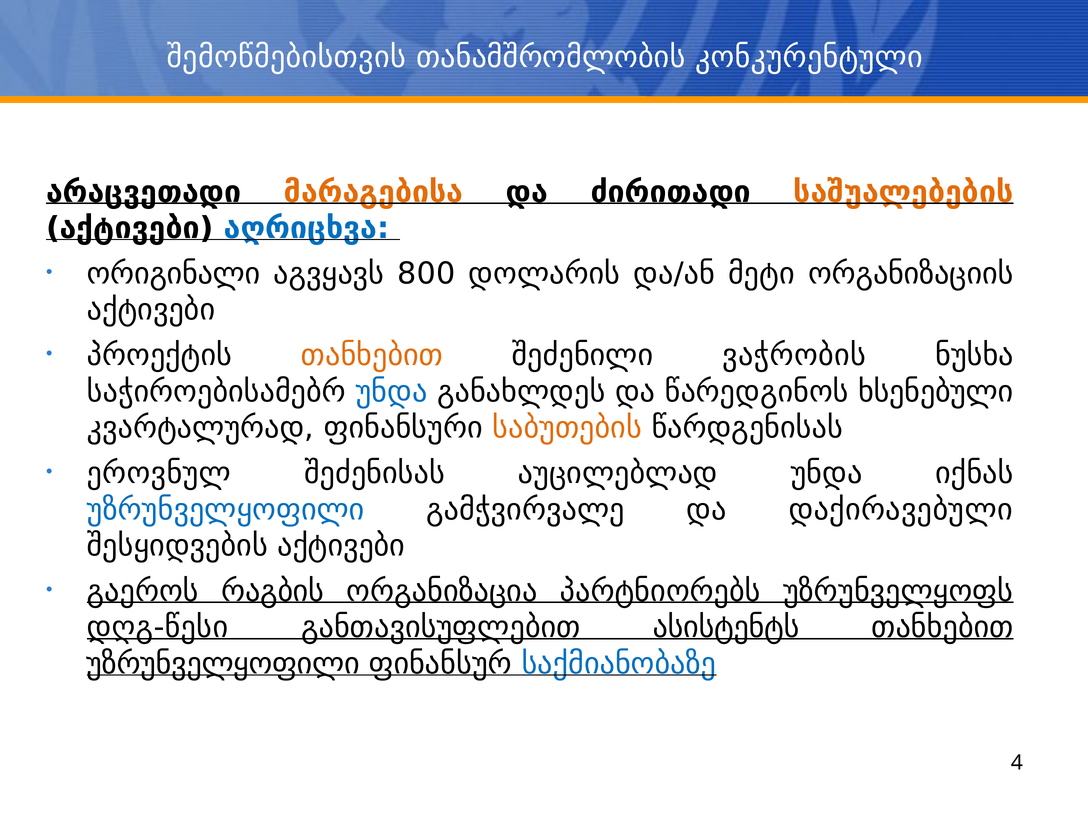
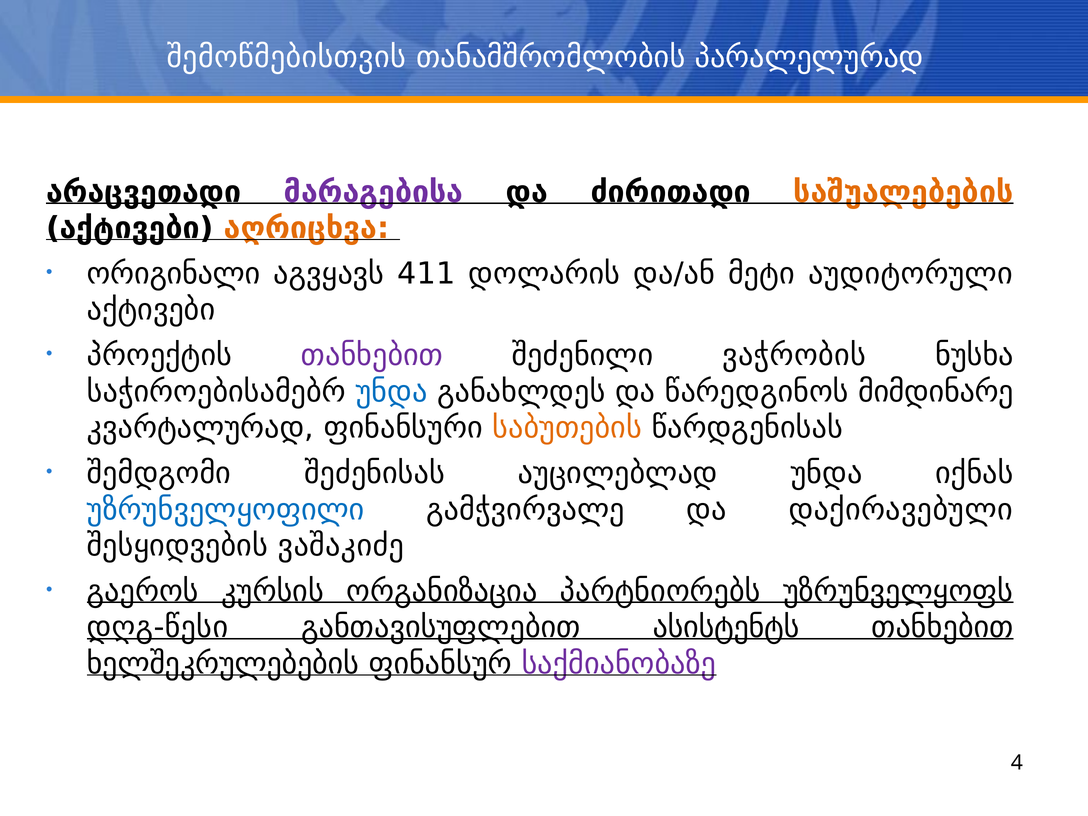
კონკურენტული: კონკურენტული -> პარალელურად (809, 57)
მარაგებისა colour: orange -> purple (373, 192)
აღრიცხვა colour: blue -> orange (307, 228)
800: 800 -> 411 (426, 274)
ორგანიზაციის: ორგანიზაციის -> აუდიტორული (910, 274)
თანხებით colour: orange -> purple (372, 355)
ხსენებული: ხსენებული -> მიმდინარე (936, 392)
ეროვნულ: ეროვნულ -> შემდგომი (159, 473)
შესყიდვების აქტივები: აქტივები -> ვაშაკიძე (341, 546)
რაგბის: რაგბის -> კურსის (273, 591)
უზრუნველყოფილი: უზრუნველყოფილი -> ხელშეკრულებების (223, 664)
საქმიანობაზე colour: blue -> purple (619, 664)
